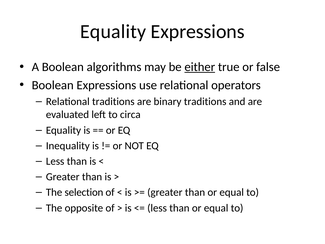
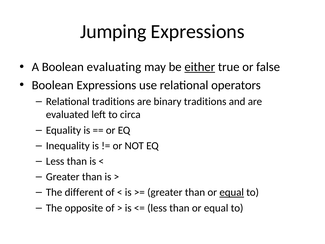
Equality: Equality -> Jumping (113, 31)
algorithms: algorithms -> evaluating (114, 67)
selection: selection -> different (84, 192)
equal underline: none -> present (232, 192)
